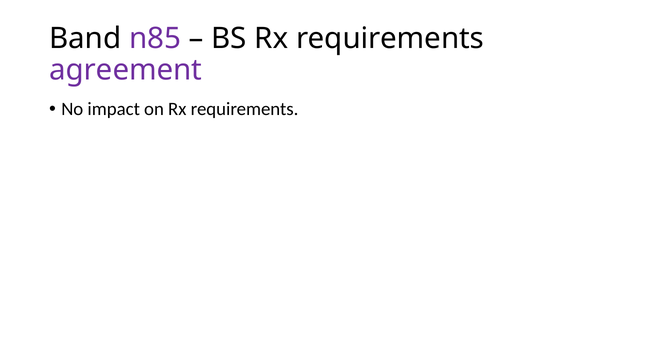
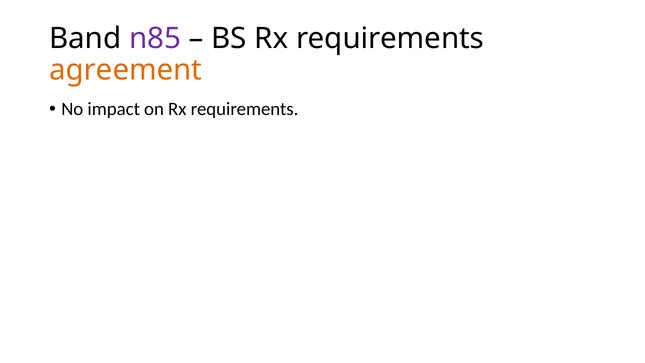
agreement colour: purple -> orange (126, 70)
